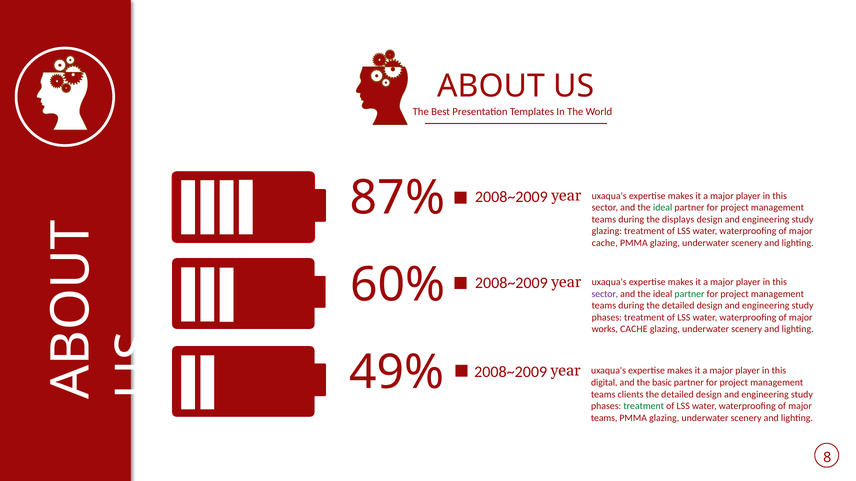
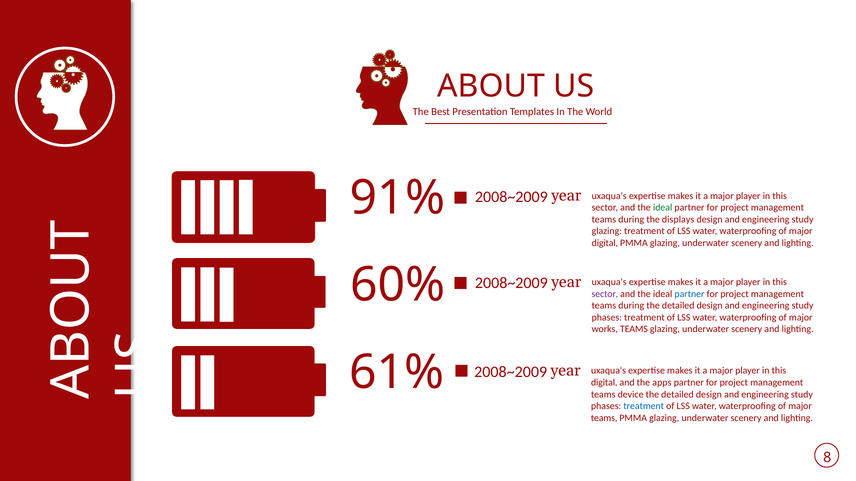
87%: 87% -> 91% (398, 198)
cache: cache -> digital (605, 243)
partner colour: green -> blue (689, 294)
works CACHE: CACHE -> TEAMS (634, 330)
49%: 49% -> 61% (397, 373)
basic: basic -> apps (662, 383)
clients: clients -> device (631, 395)
treatment colour: green -> blue (644, 406)
